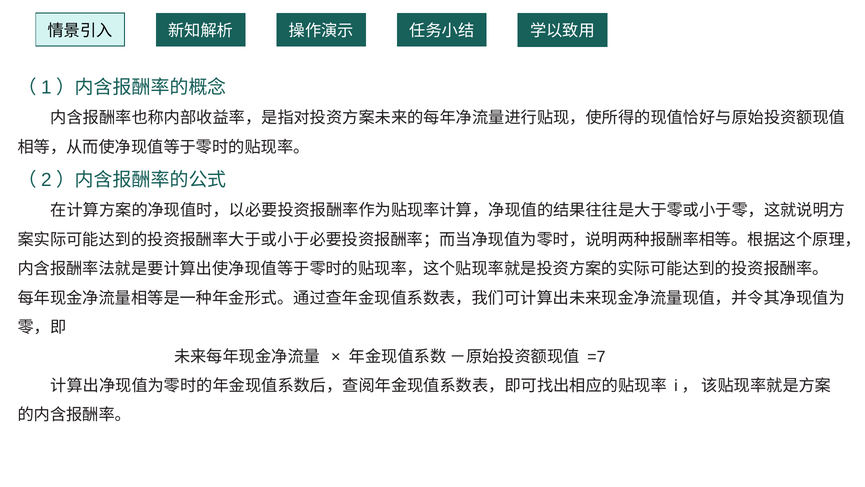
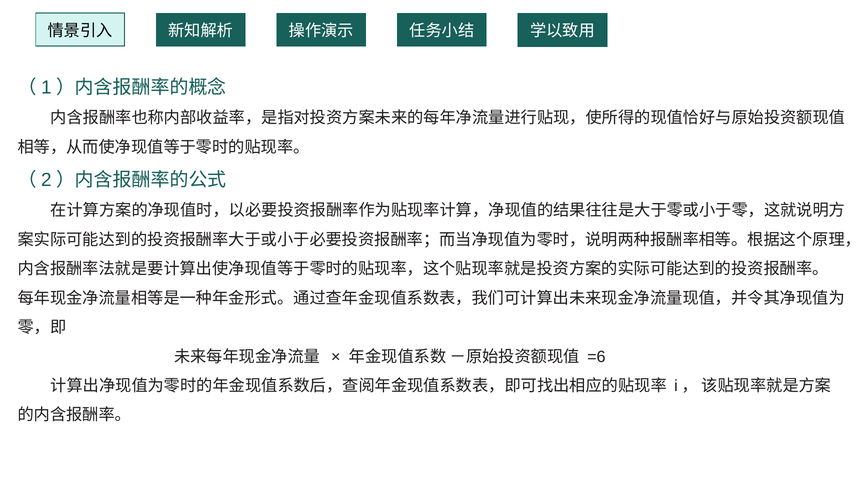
=7: =7 -> =6 (596, 356)
